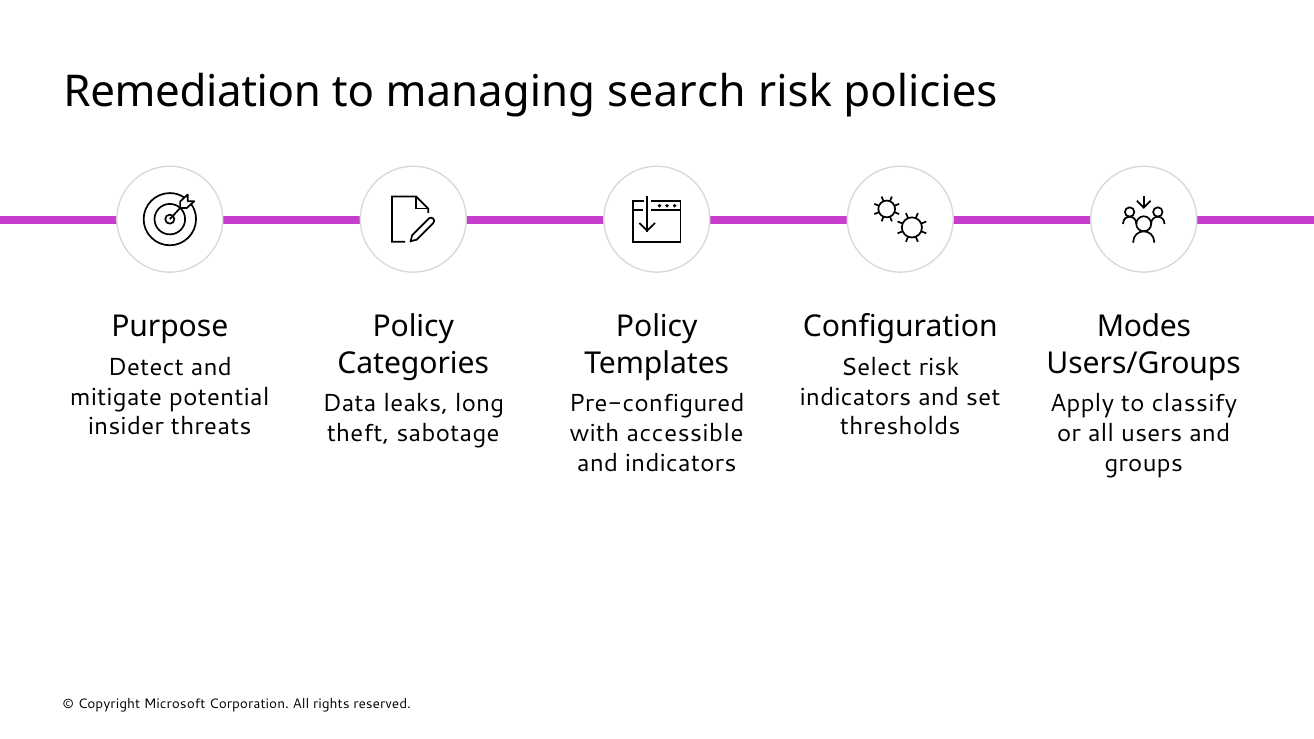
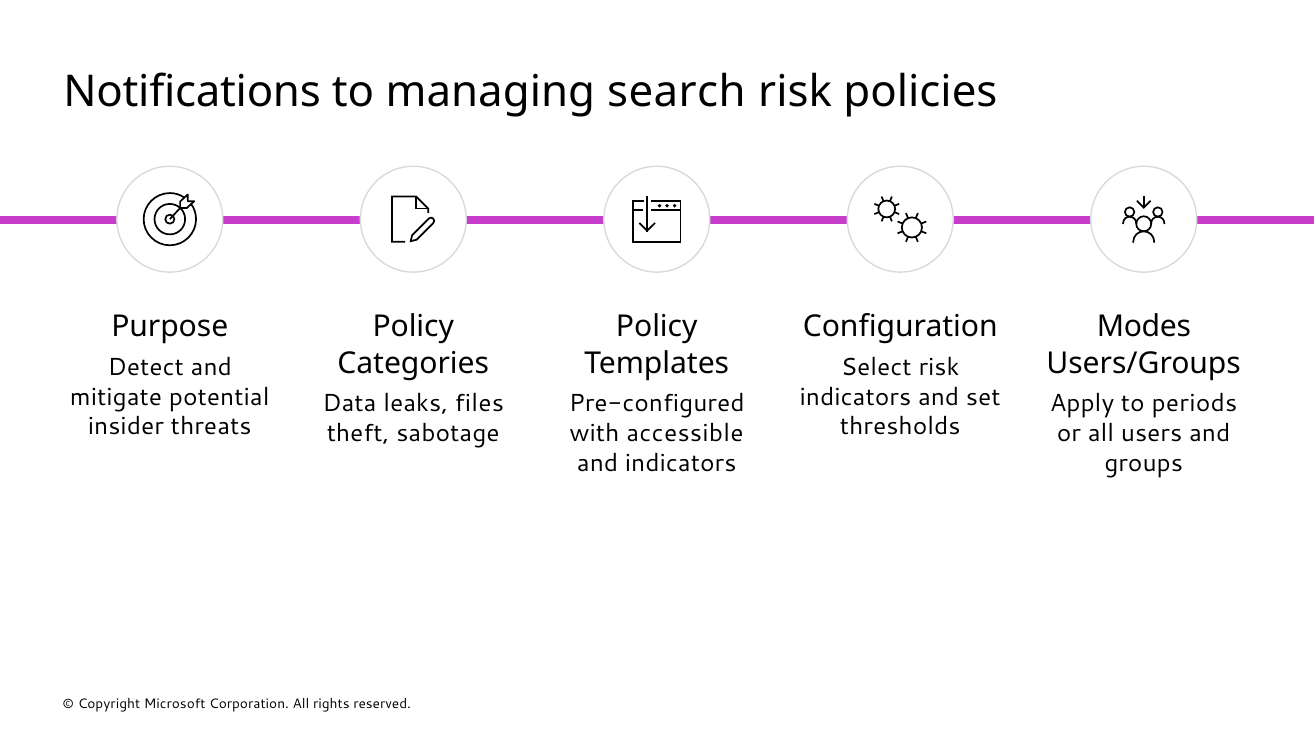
Remediation: Remediation -> Notifications (192, 92)
long: long -> files (479, 404)
classify: classify -> periods (1194, 404)
